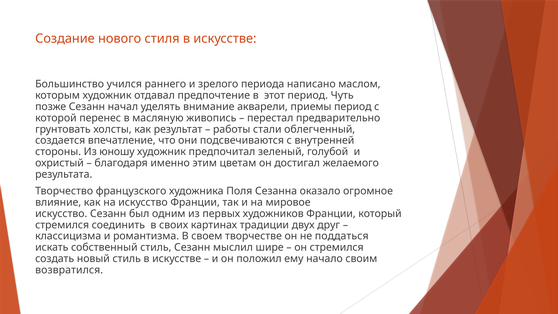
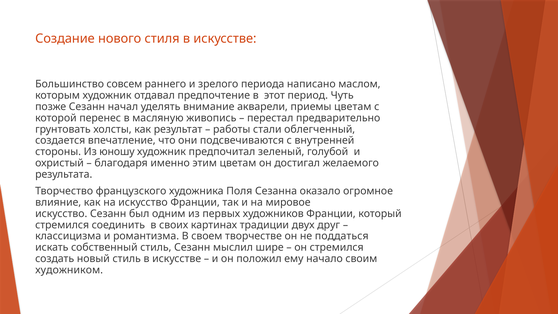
учился: учился -> совсем (124, 84)
приемы период: период -> цветам (353, 107)
возвратился: возвратился -> художником (69, 270)
